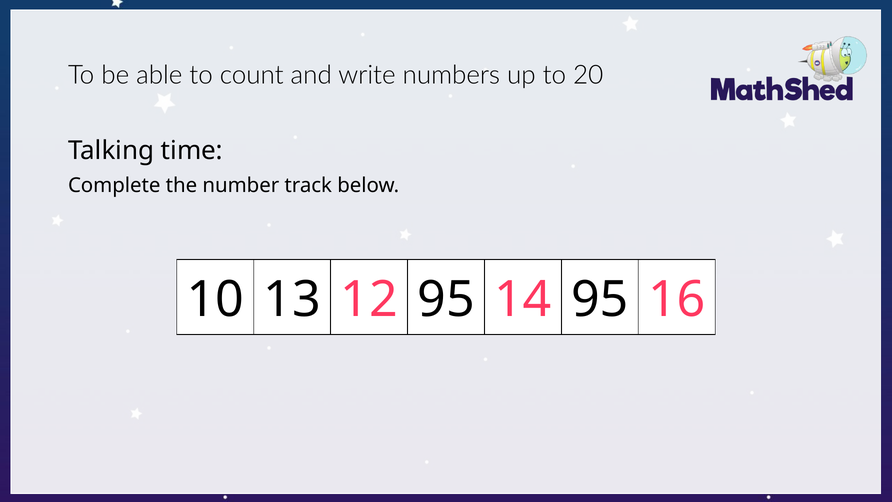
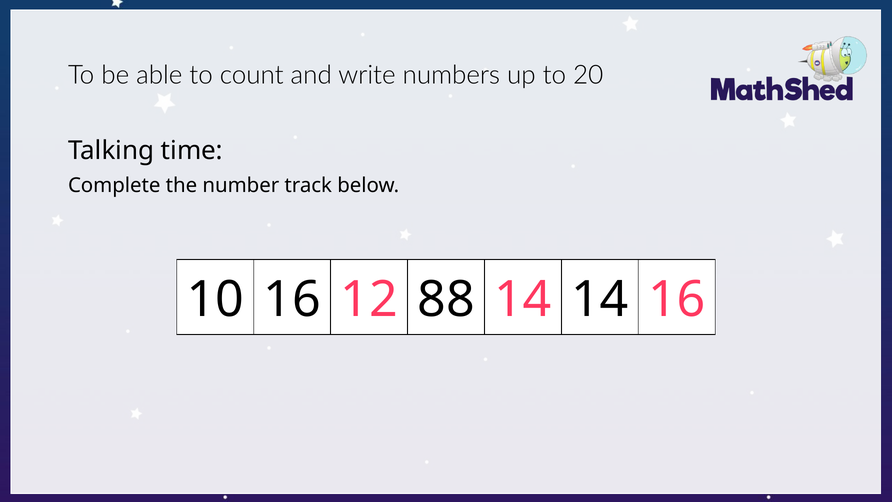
10 13: 13 -> 16 (292, 300)
12 95: 95 -> 88 (446, 300)
14 95: 95 -> 14 (600, 300)
